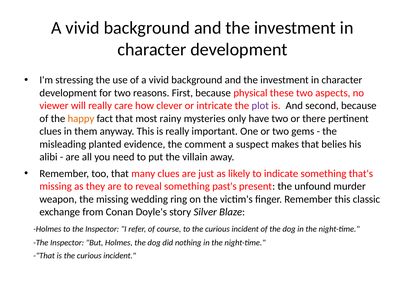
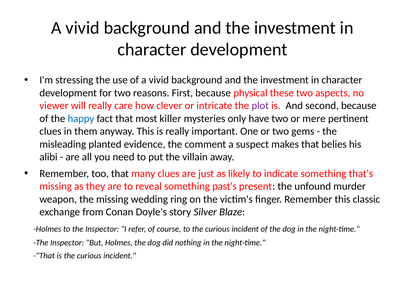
happy colour: orange -> blue (81, 119)
rainy: rainy -> killer (170, 119)
there: there -> mere (314, 119)
